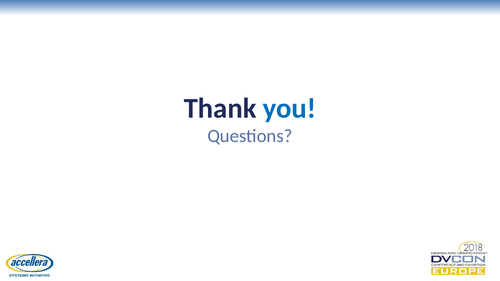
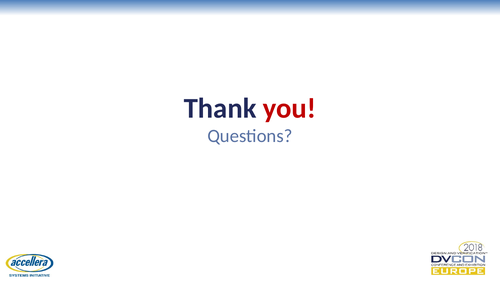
you colour: blue -> red (290, 108)
